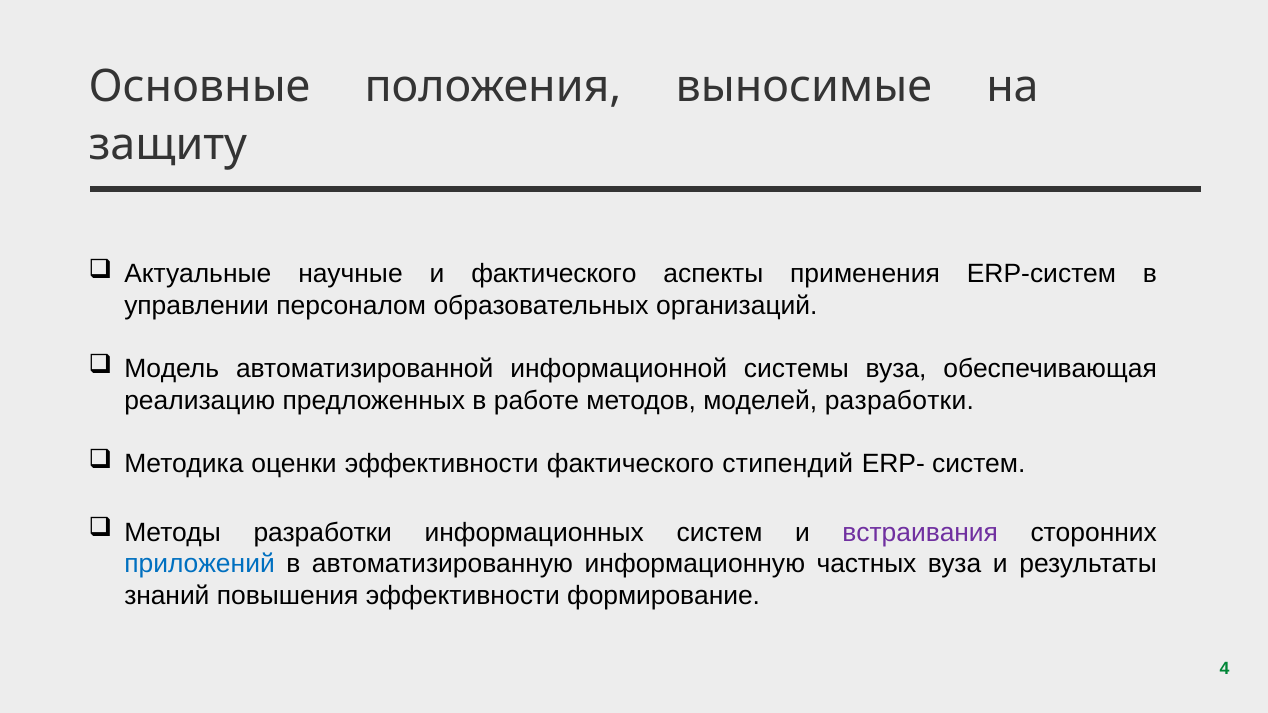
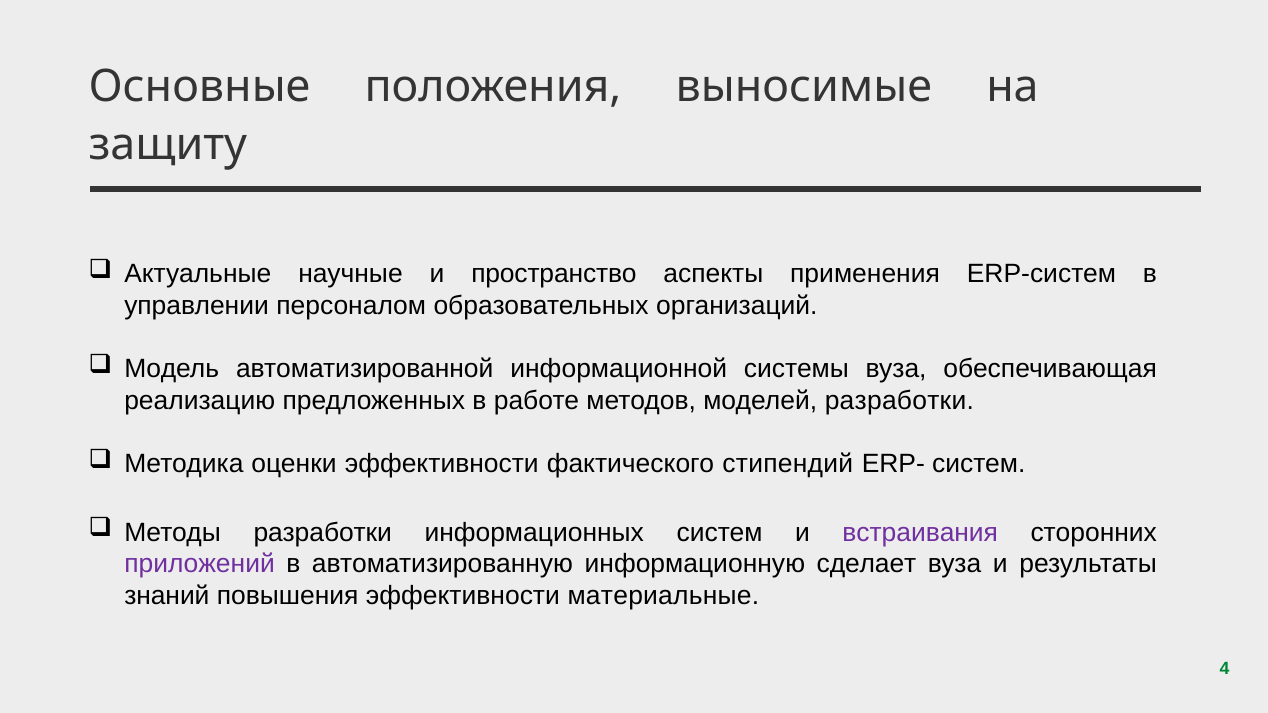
и фактического: фактического -> пространство (554, 274)
приложений colour: blue -> purple (200, 564)
частных: частных -> сделает (866, 564)
формирование: формирование -> материальные (663, 596)
